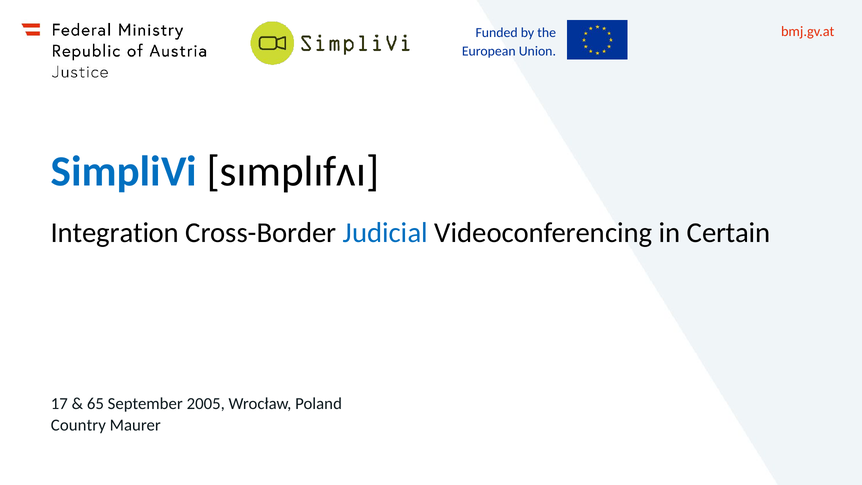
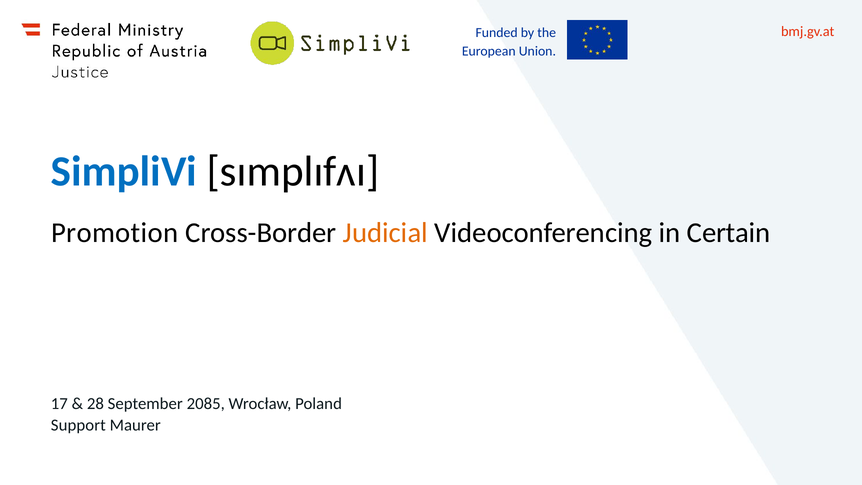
Integration: Integration -> Promotion (115, 233)
Judicial colour: blue -> orange (385, 233)
65: 65 -> 28 (95, 404)
2005: 2005 -> 2085 (206, 404)
Country: Country -> Support (78, 425)
